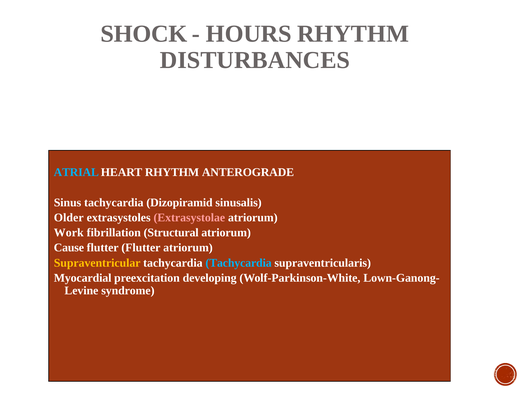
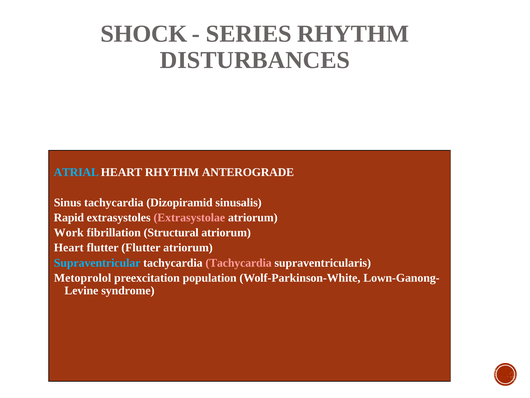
HOURS: HOURS -> SERIES (249, 34)
Older: Older -> Rapid (69, 217)
Cause: Cause -> Heart (69, 247)
Supraventricular colour: yellow -> light blue (97, 262)
Tachycardia colour: light blue -> pink (239, 262)
Myocardial: Myocardial -> Metoprolol (83, 278)
developing: developing -> population (210, 278)
